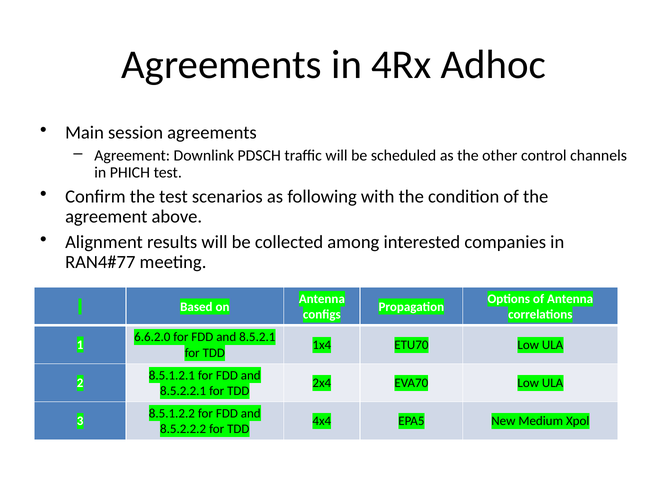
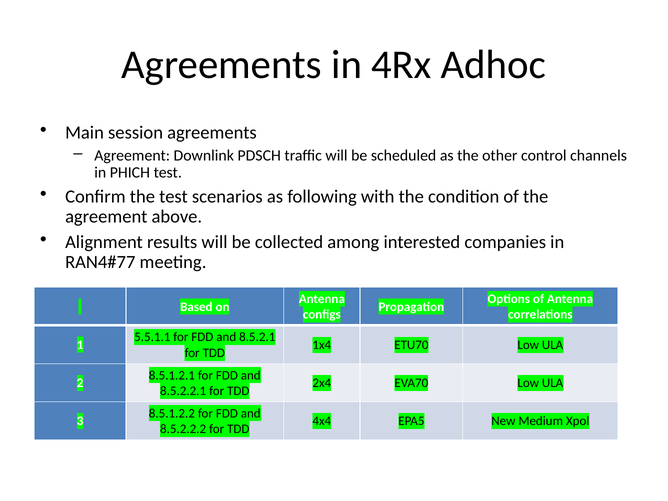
6.6.2.0: 6.6.2.0 -> 5.5.1.1 (152, 337)
